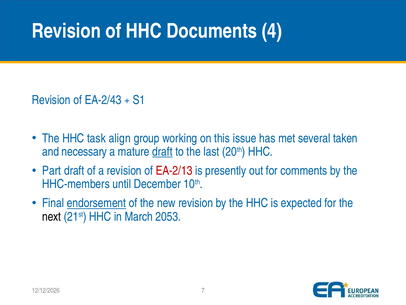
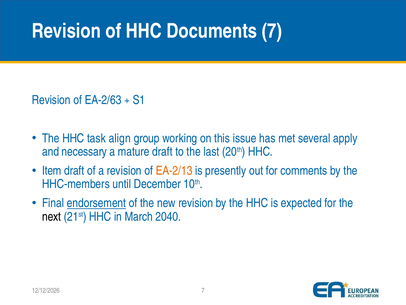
Documents 4: 4 -> 7 (272, 31)
EA-2/43: EA-2/43 -> EA-2/63 (103, 100)
taken: taken -> apply (345, 138)
draft underline: present -> none (162, 151)
Part: Part -> Item (52, 170)
EA-2/13 colour: red -> orange (174, 170)
2053: 2053 -> 2040 (168, 216)
